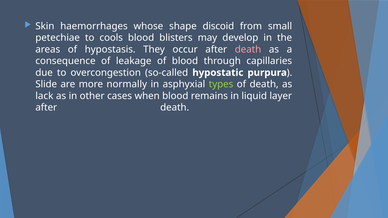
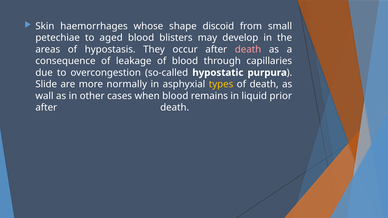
cools: cools -> aged (111, 38)
types colour: light green -> yellow (221, 84)
lack: lack -> wall (44, 96)
layer: layer -> prior (281, 96)
